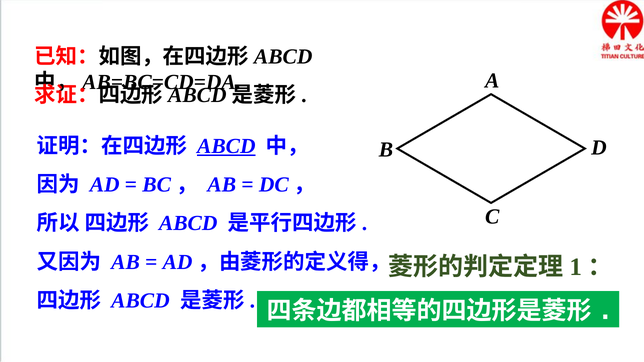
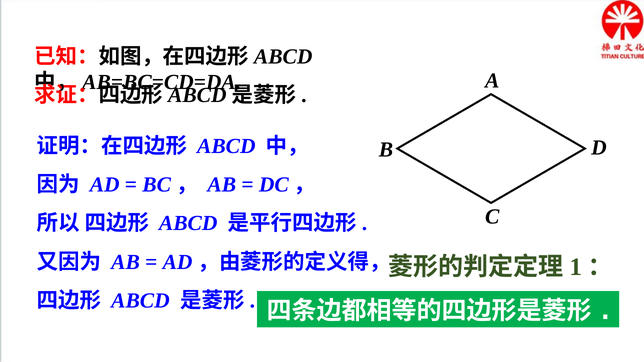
ABCD underline: present -> none (226, 146)
